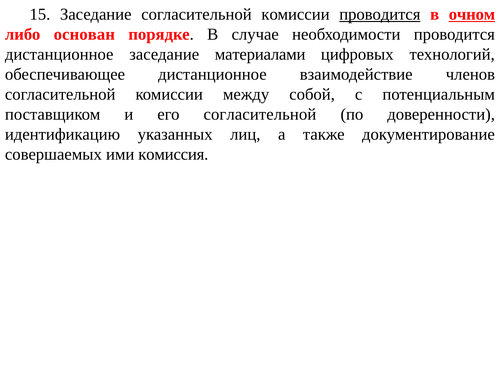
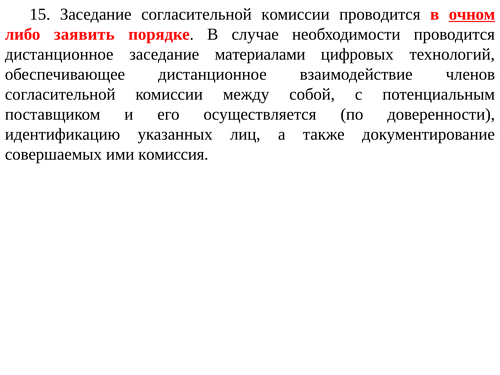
проводится underline: present -> none (380, 14)
основан: основан -> заявить (84, 34)
его согласительной: согласительной -> осуществляется (260, 114)
